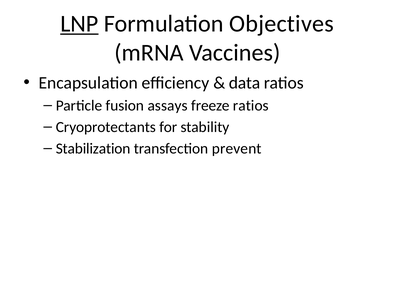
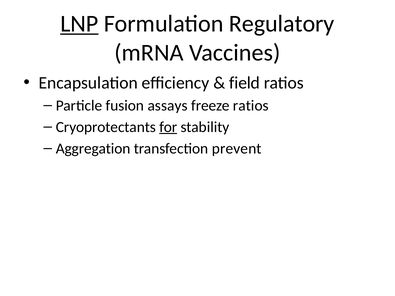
Objectives: Objectives -> Regulatory (282, 24)
data: data -> field (245, 83)
for underline: none -> present (168, 127)
Stabilization: Stabilization -> Aggregation (93, 149)
